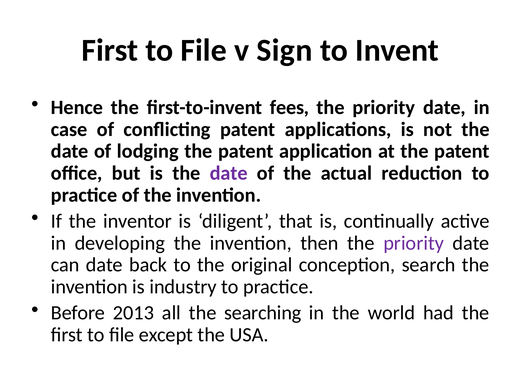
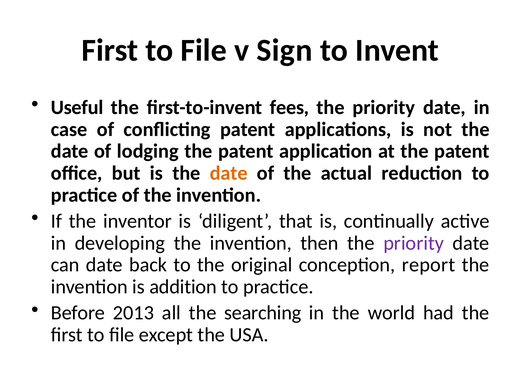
Hence: Hence -> Useful (77, 107)
date colour: purple -> orange (229, 173)
search: search -> report (429, 265)
industry: industry -> addition (183, 287)
